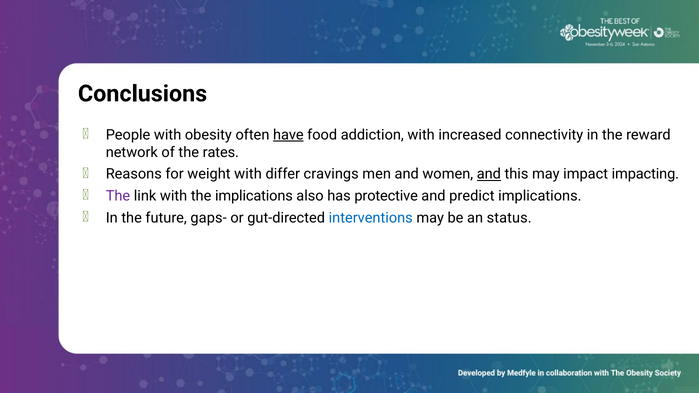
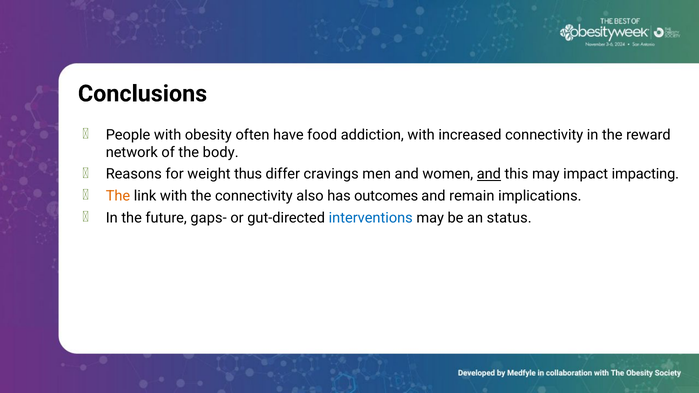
have underline: present -> none (288, 135)
rates: rates -> body (221, 152)
weight with: with -> thus (248, 174)
The colour: purple -> orange (118, 196)
the implications: implications -> connectivity (254, 196)
protective: protective -> outcomes (386, 196)
predict: predict -> remain (472, 196)
